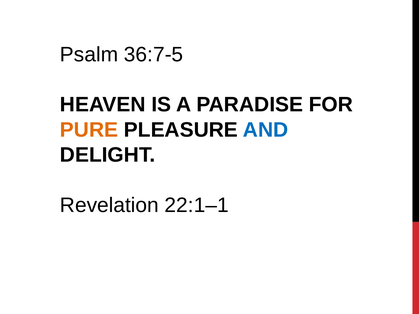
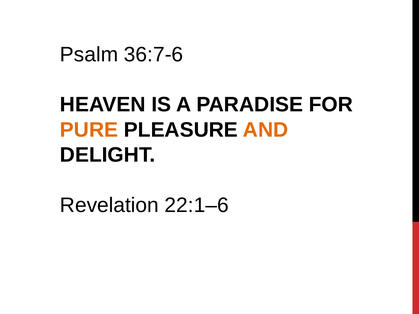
36:7-5: 36:7-5 -> 36:7-6 (154, 54)
AND colour: blue -> orange (266, 130)
22:1–1: 22:1–1 -> 22:1–6 (197, 205)
